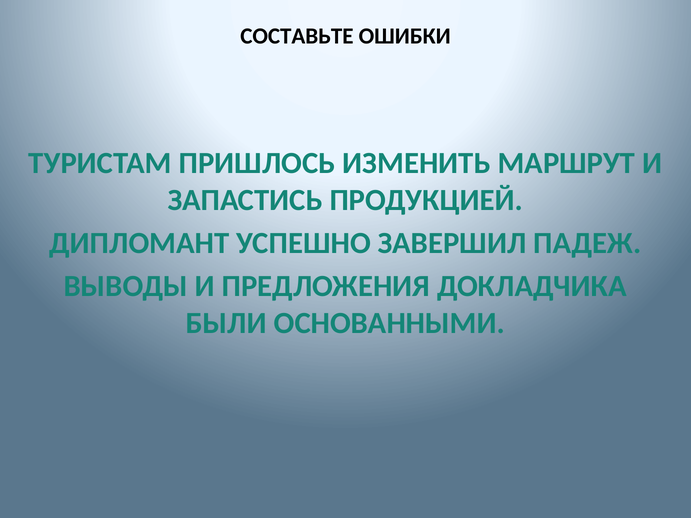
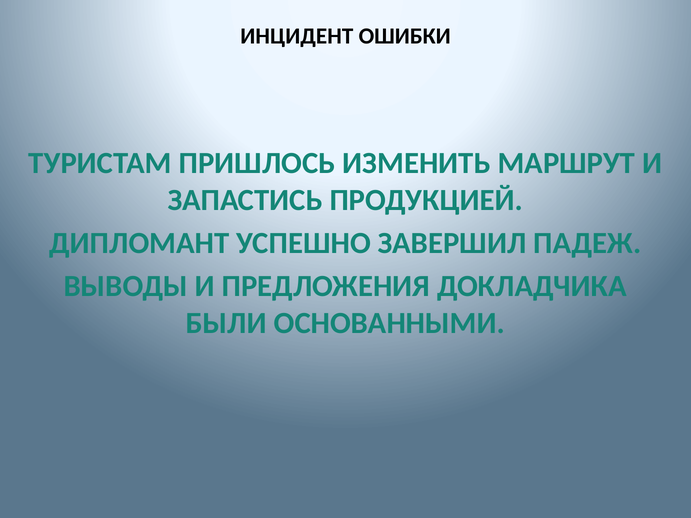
СОСТАВЬТЕ: СОСТАВЬТЕ -> ИНЦИДЕНТ (297, 36)
